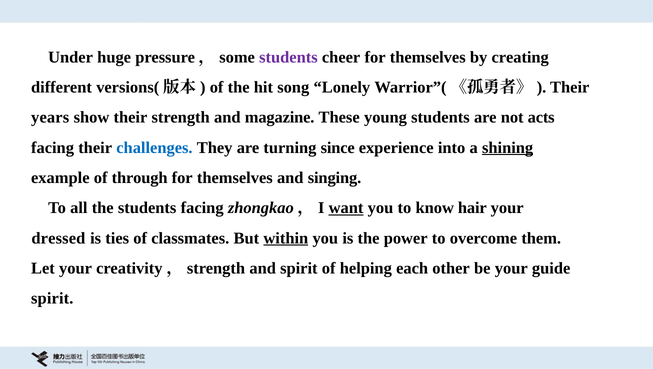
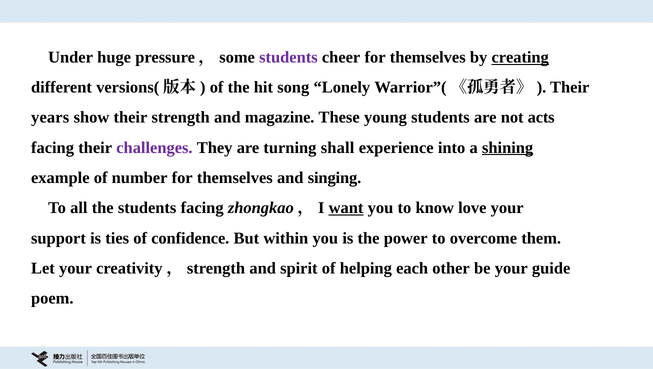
creating underline: none -> present (520, 57)
challenges colour: blue -> purple (154, 148)
since: since -> shall (338, 148)
through: through -> number (140, 178)
hair: hair -> love (472, 208)
dressed: dressed -> support (58, 238)
classmates: classmates -> confidence (190, 238)
within underline: present -> none (286, 238)
spirit: spirit -> poem (52, 299)
